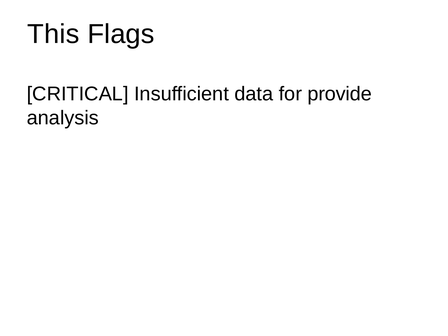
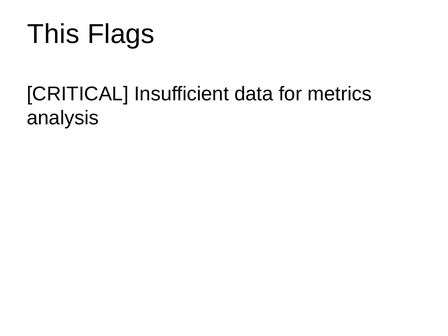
provide: provide -> metrics (340, 94)
